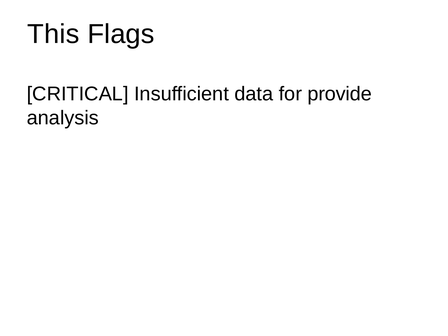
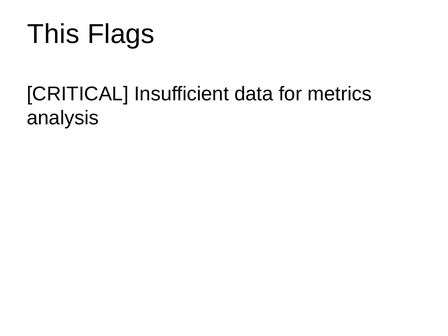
provide: provide -> metrics (340, 94)
